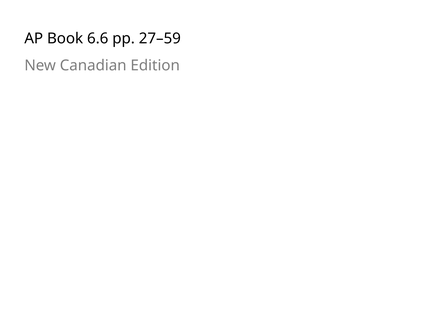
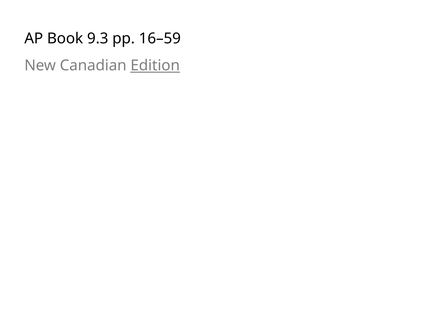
6.6: 6.6 -> 9.3 (98, 38)
27–59: 27–59 -> 16–59 (160, 38)
Edition underline: none -> present (155, 66)
